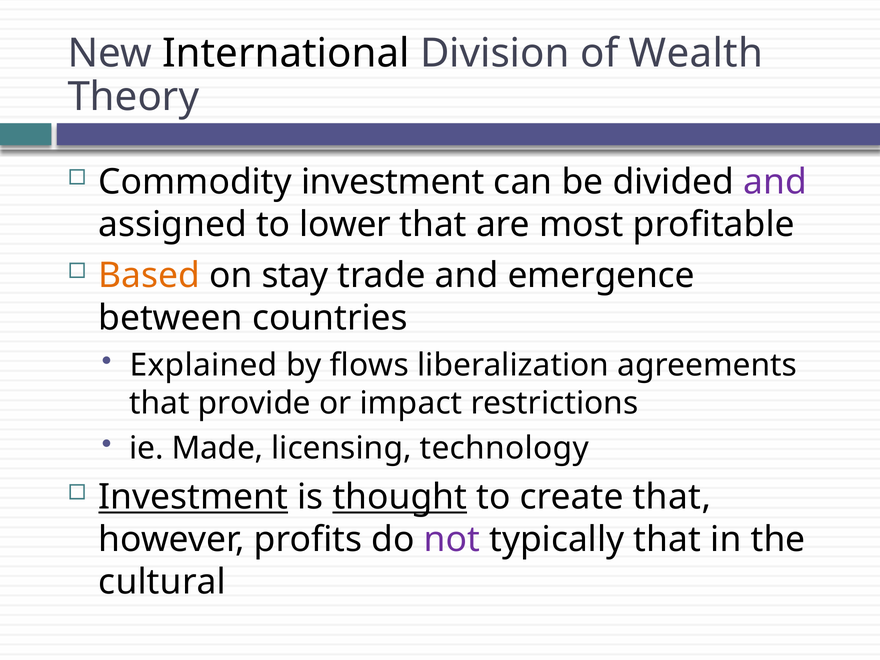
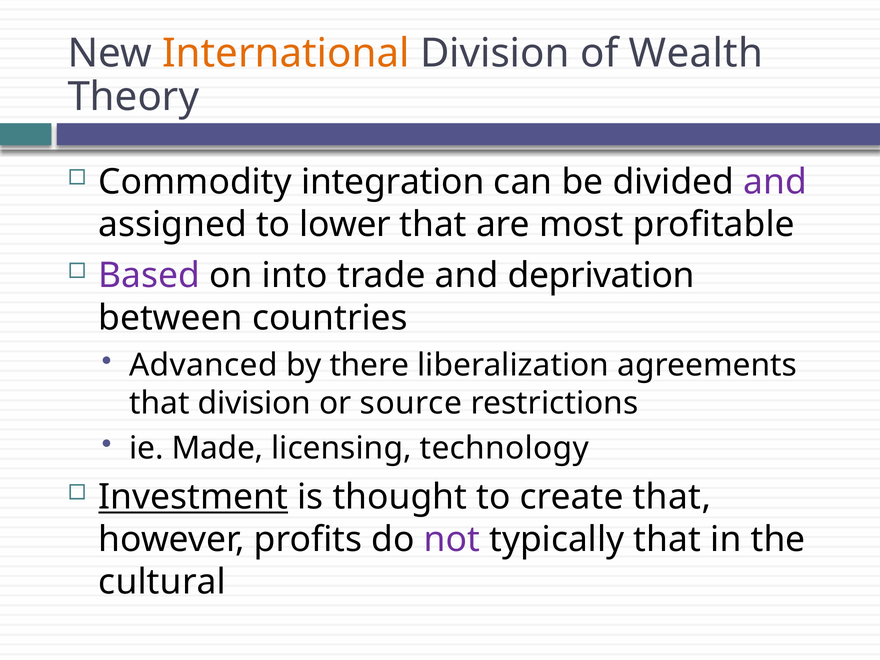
International colour: black -> orange (286, 53)
Commodity investment: investment -> integration (393, 182)
Based colour: orange -> purple (149, 276)
stay: stay -> into (295, 276)
emergence: emergence -> deprivation (601, 276)
Explained: Explained -> Advanced (203, 365)
flows: flows -> there (369, 365)
that provide: provide -> division (254, 403)
impact: impact -> source (411, 403)
thought underline: present -> none (400, 497)
